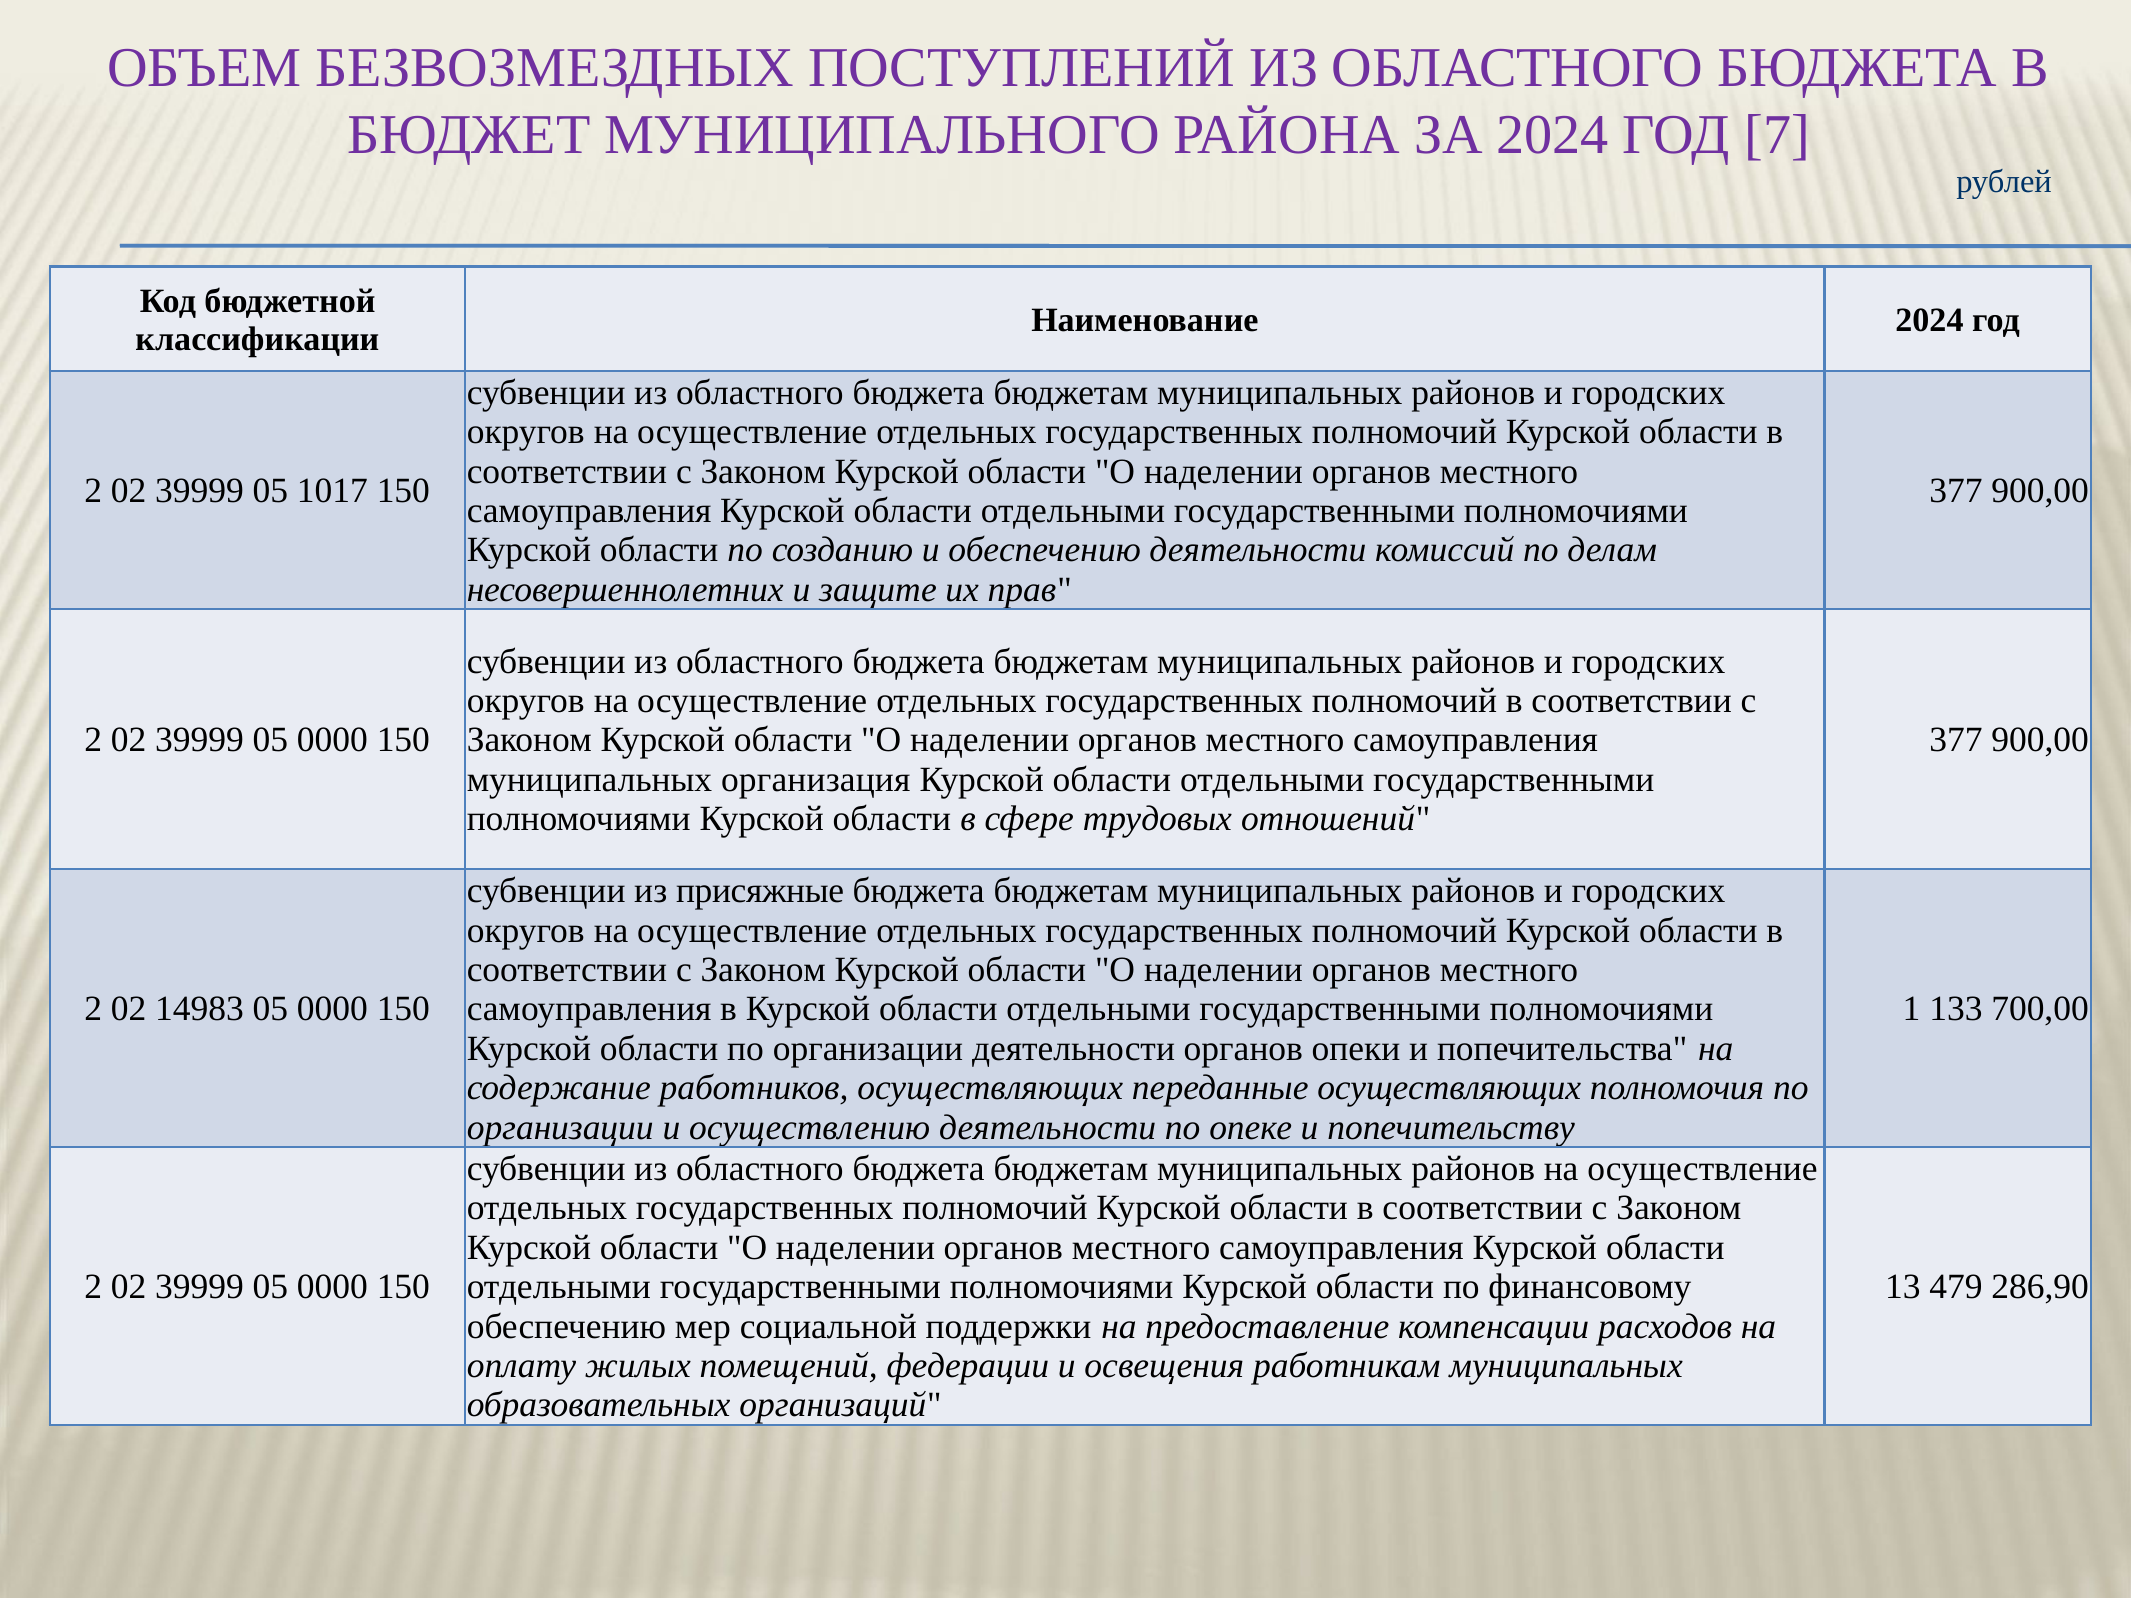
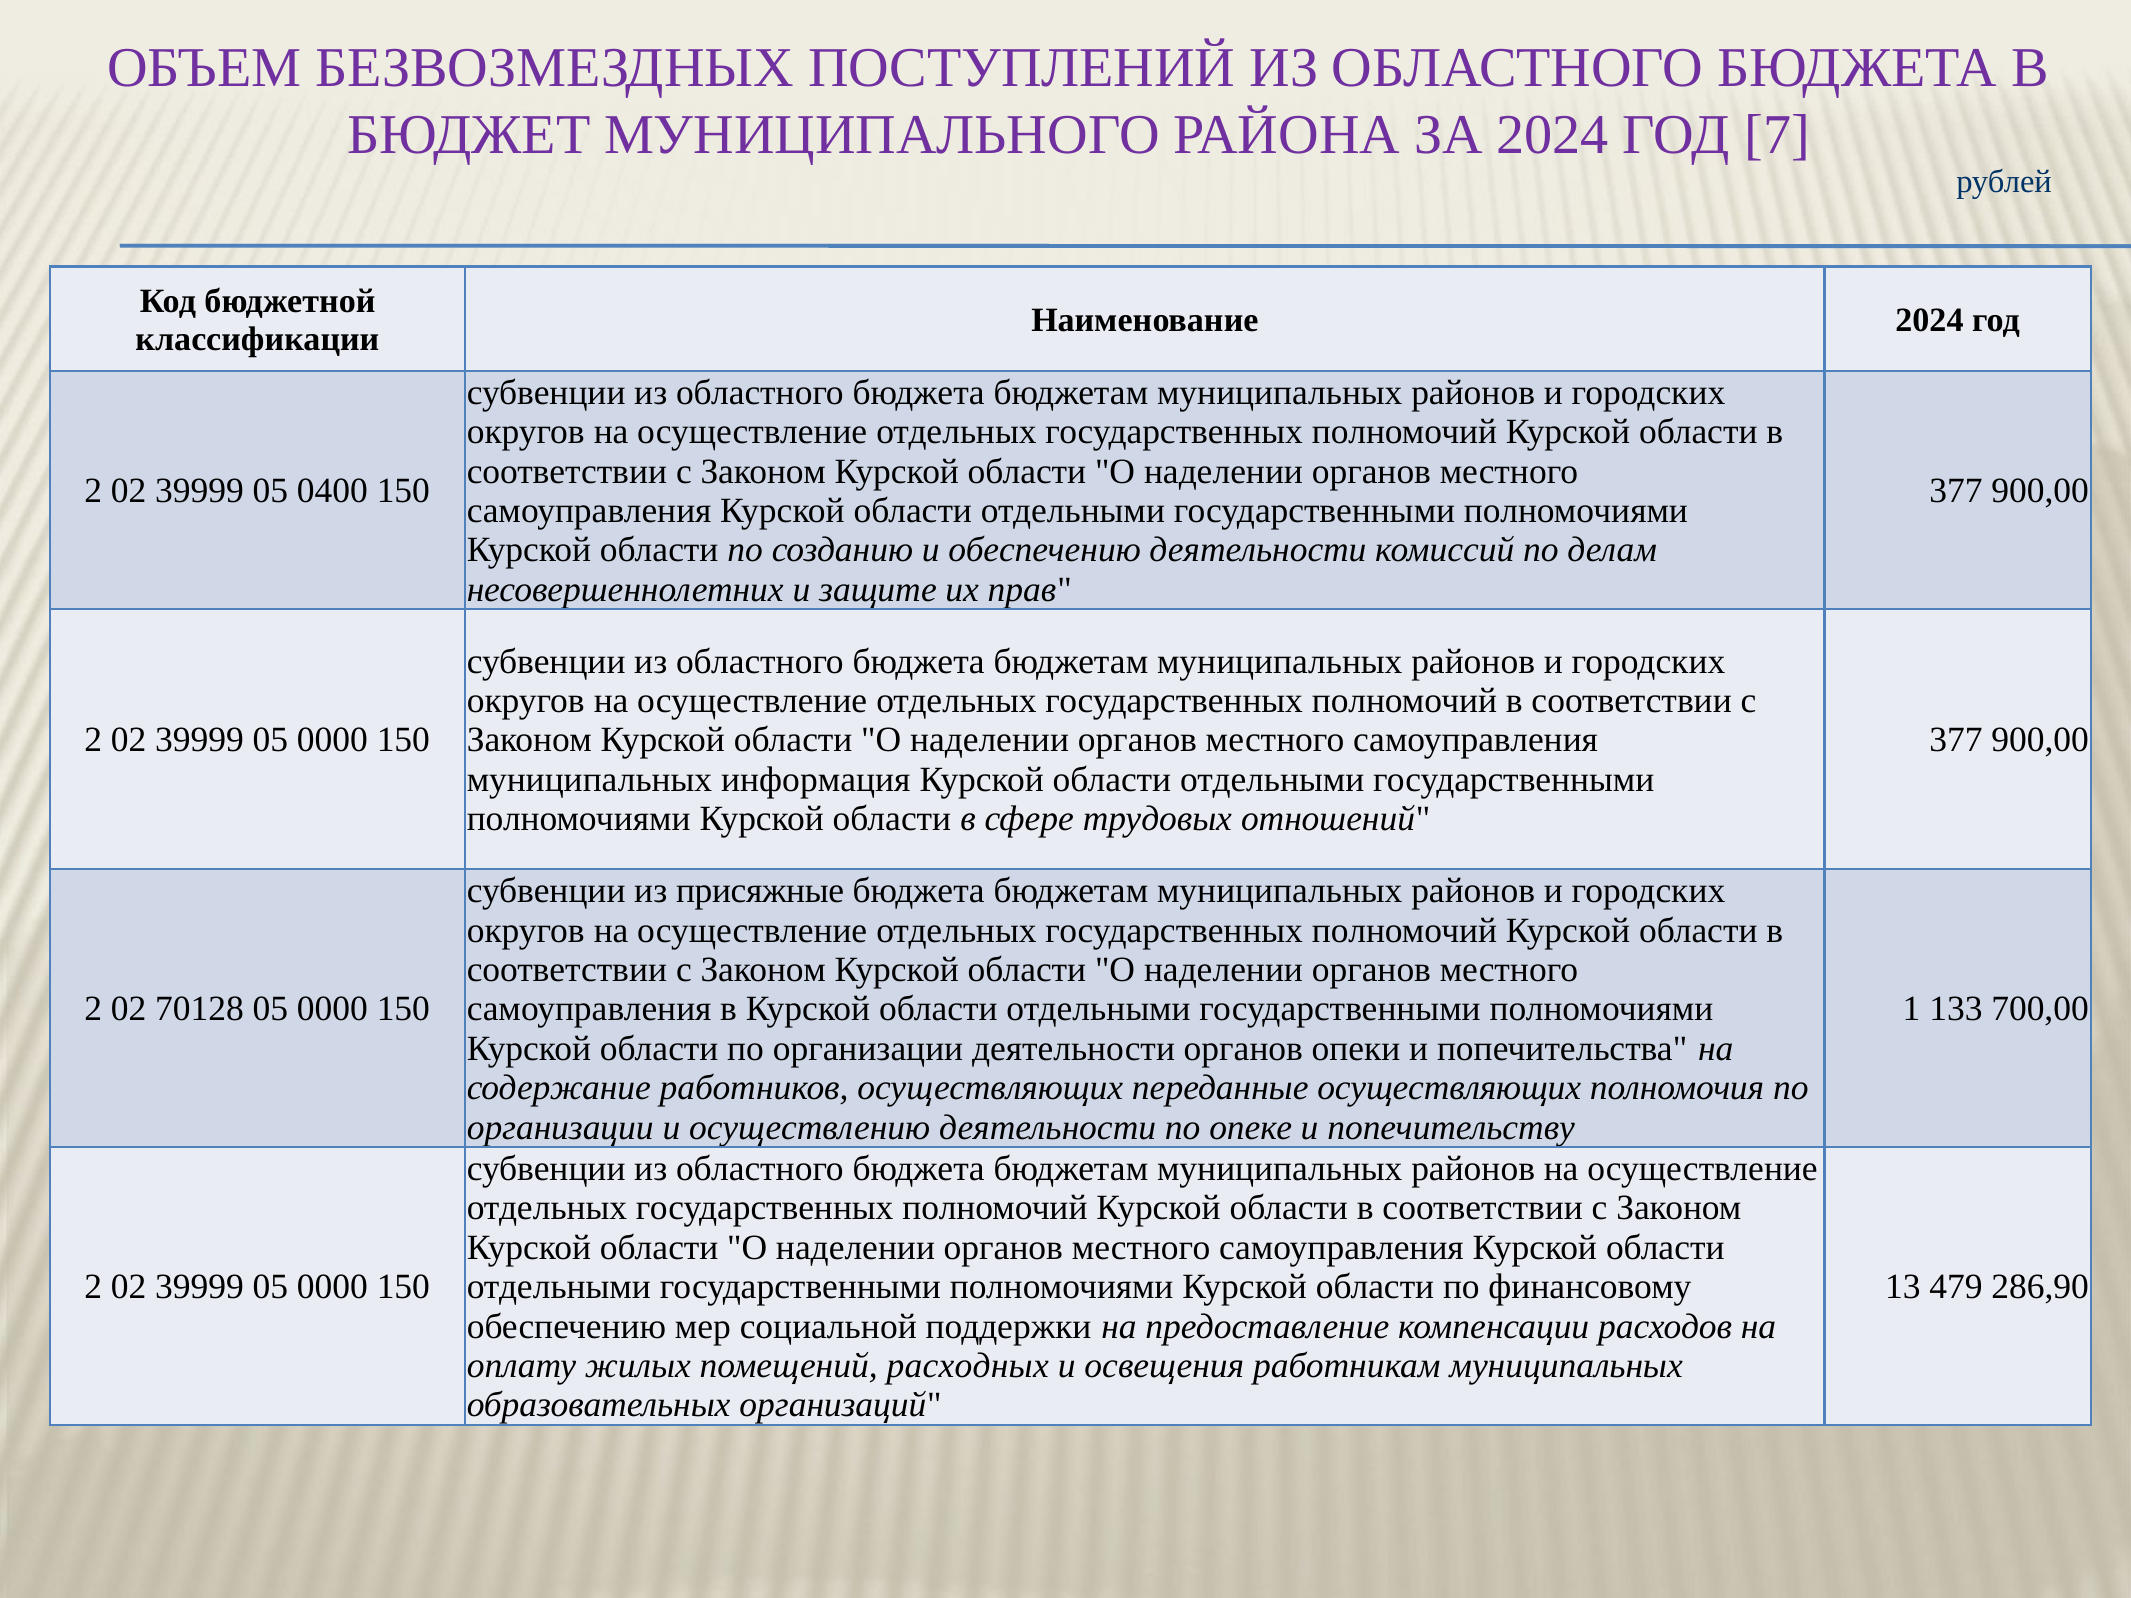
1017: 1017 -> 0400 (332, 491)
организация: организация -> информация (816, 780)
14983: 14983 -> 70128 (200, 1009)
федерации: федерации -> расходных (968, 1366)
